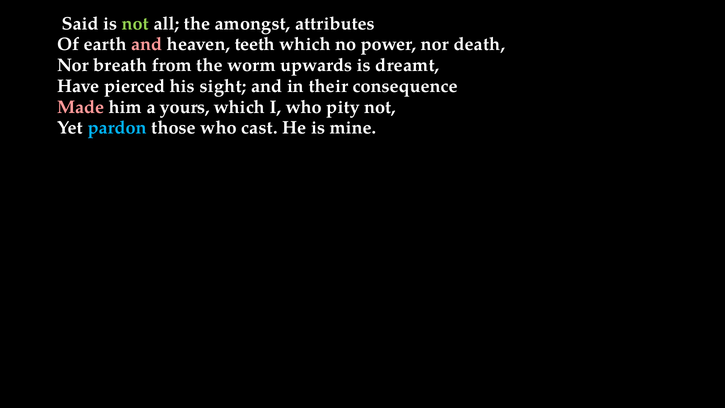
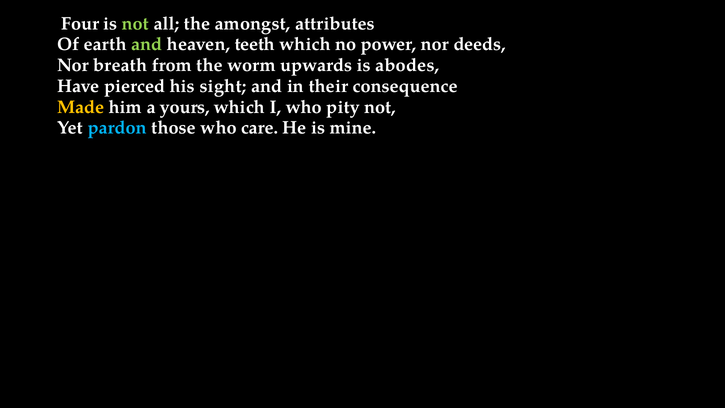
Said: Said -> Four (80, 24)
and colour: pink -> light green (147, 44)
death: death -> deeds (480, 44)
dreamt: dreamt -> abodes (407, 65)
Made colour: pink -> yellow (81, 107)
cast: cast -> care (260, 128)
